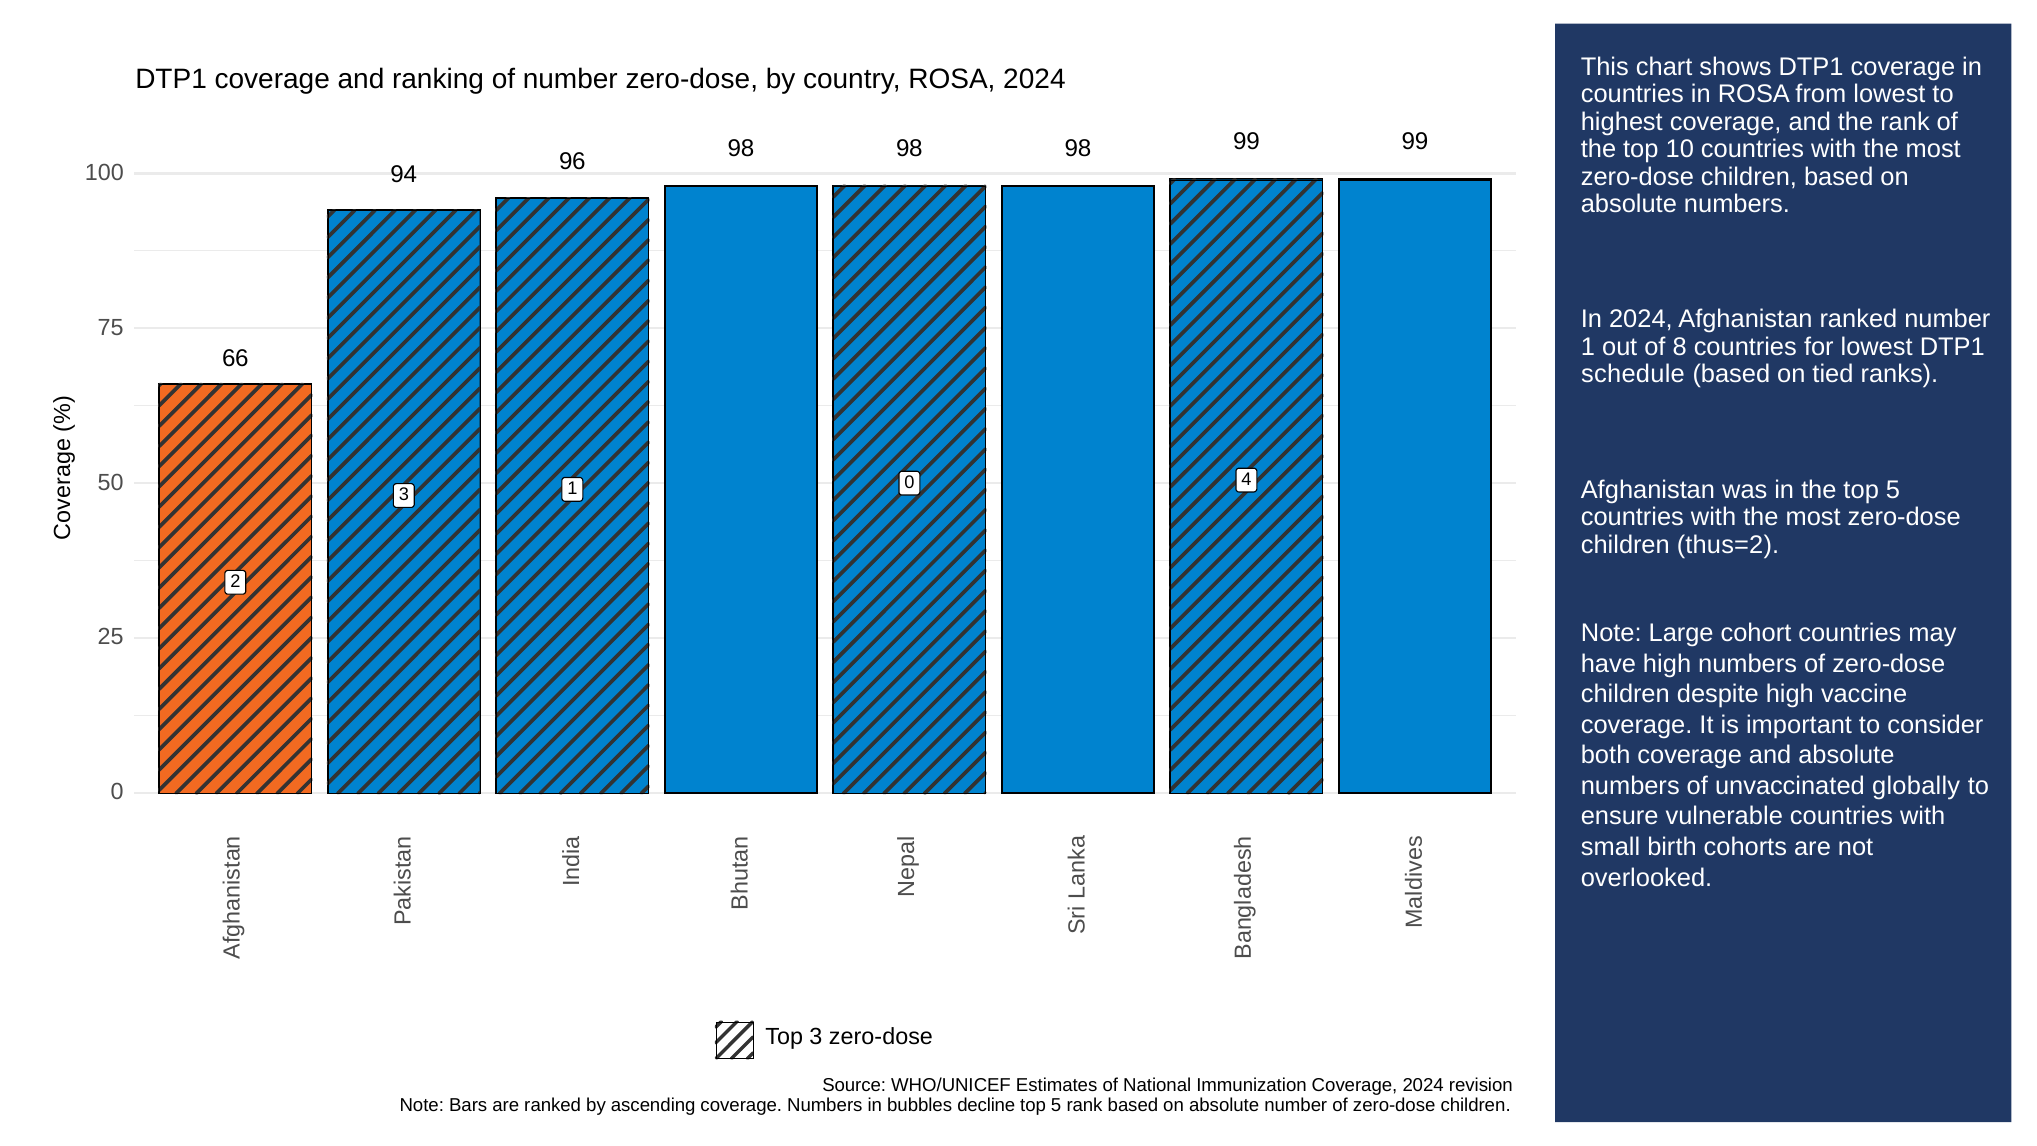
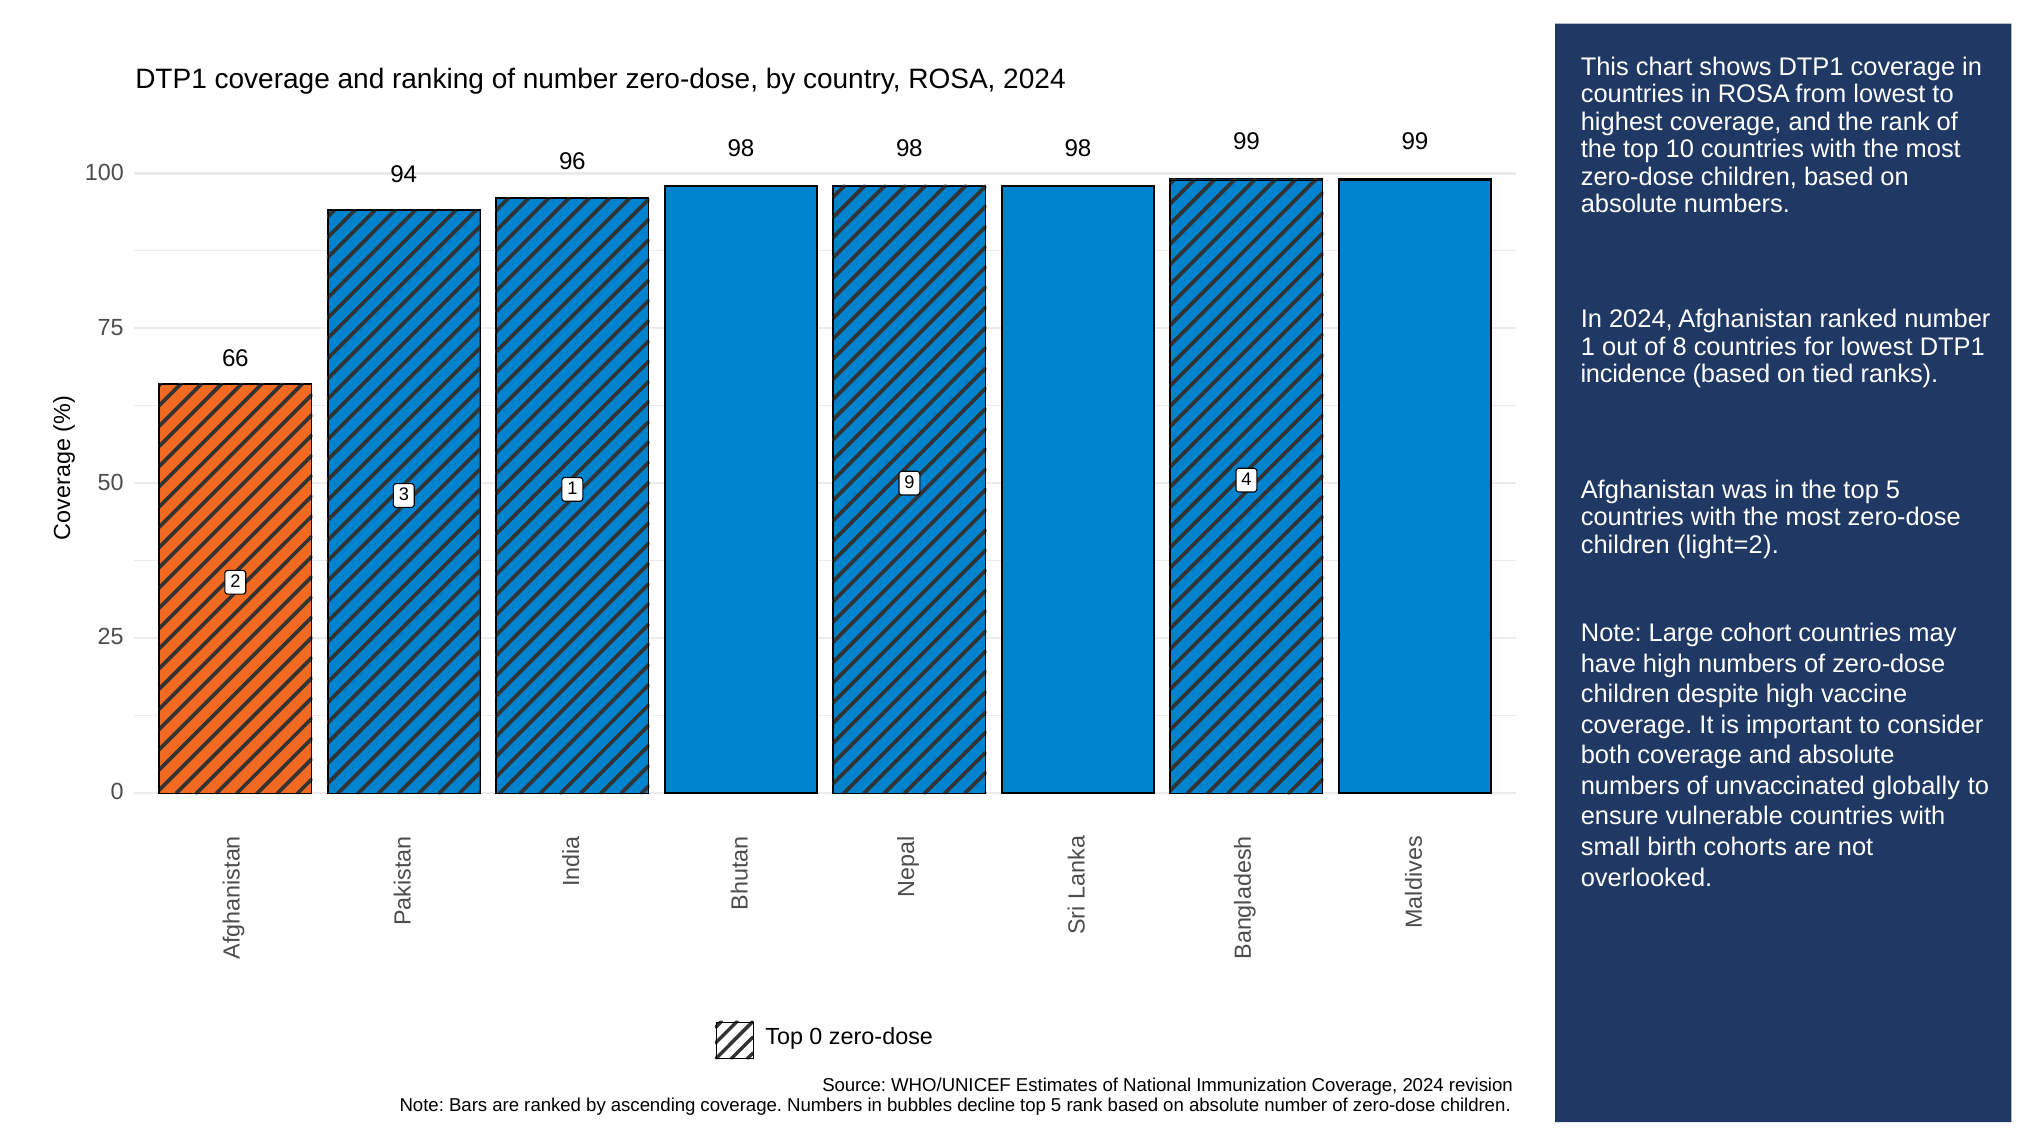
schedule: schedule -> incidence (1633, 375)
1 0: 0 -> 9 (909, 483)
thus=2: thus=2 -> light=2 (1728, 545)
Top 3: 3 -> 0 (816, 1037)
